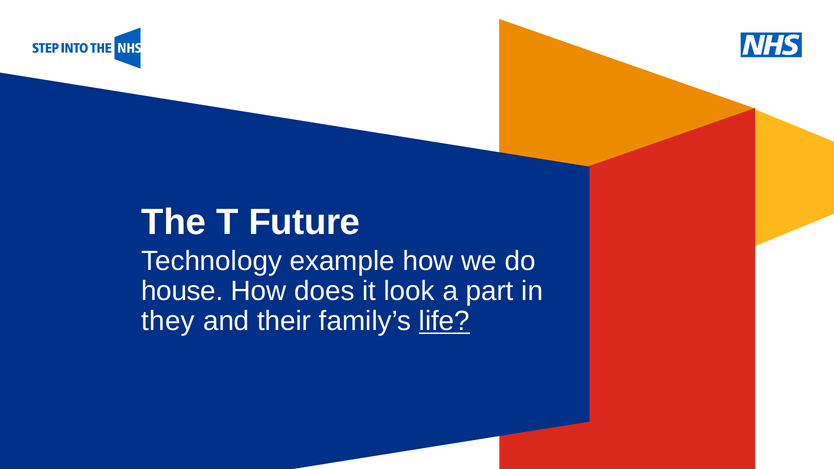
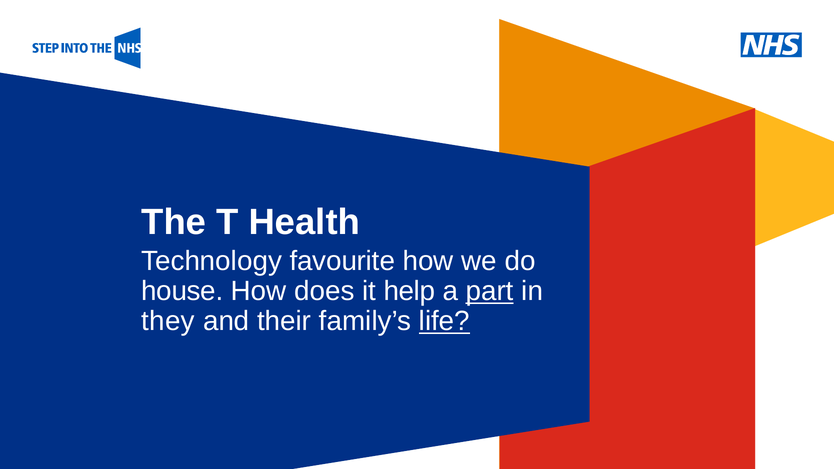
Future: Future -> Health (304, 222)
example: example -> favourite (342, 261)
look: look -> help (409, 291)
part underline: none -> present (490, 291)
